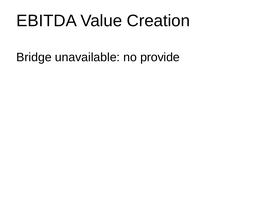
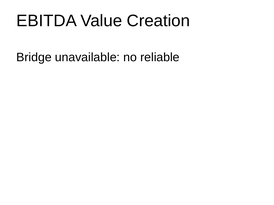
provide: provide -> reliable (160, 57)
